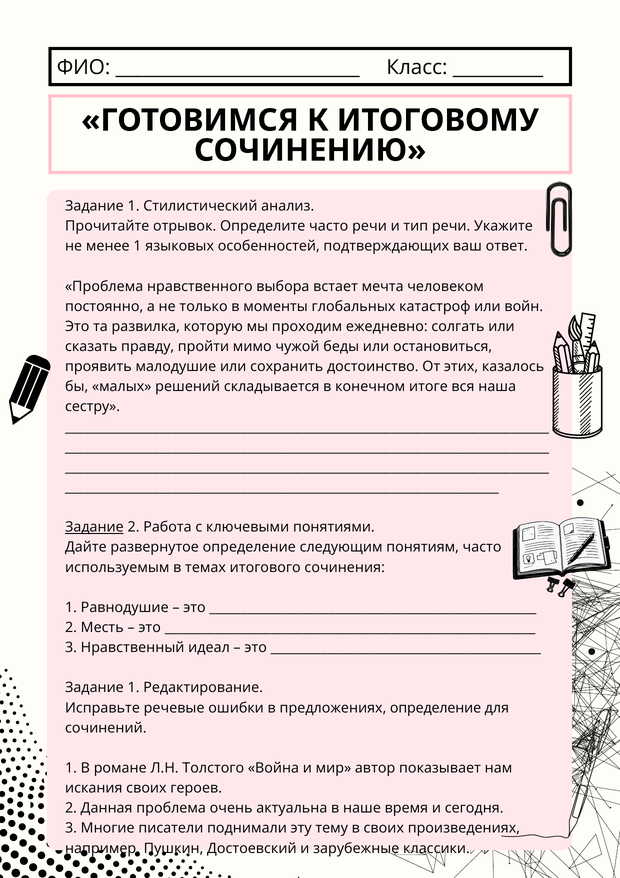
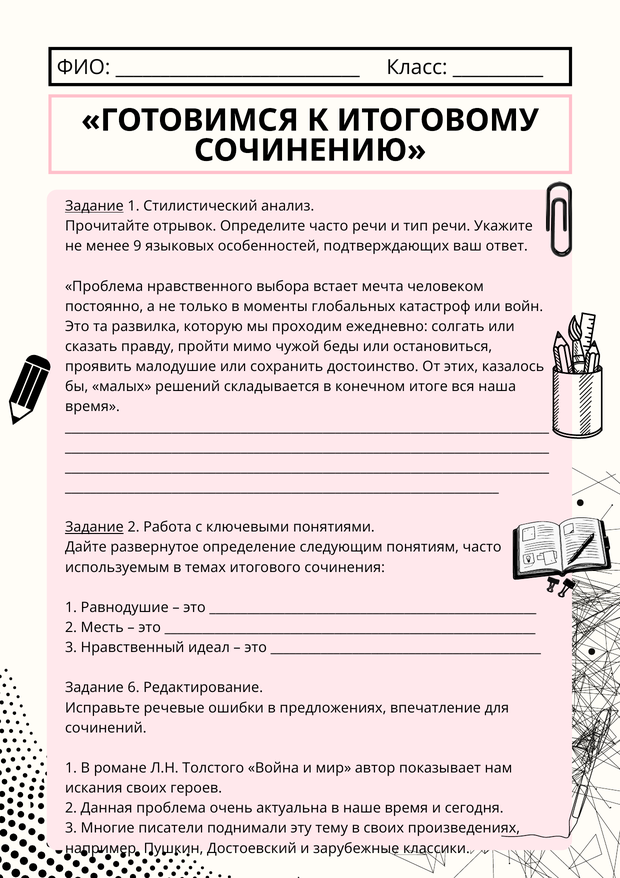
Задание underline: none -> present (94, 206)
менее 1: 1 -> 9 (137, 246)
сестру: сестру -> время (92, 406)
1: 1 -> 6 (134, 687)
предложениях определение: определение -> впечатление (435, 707)
